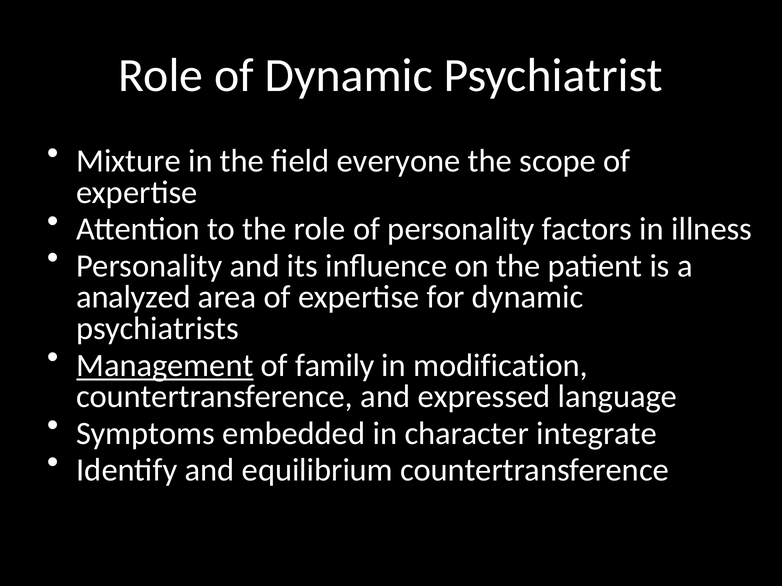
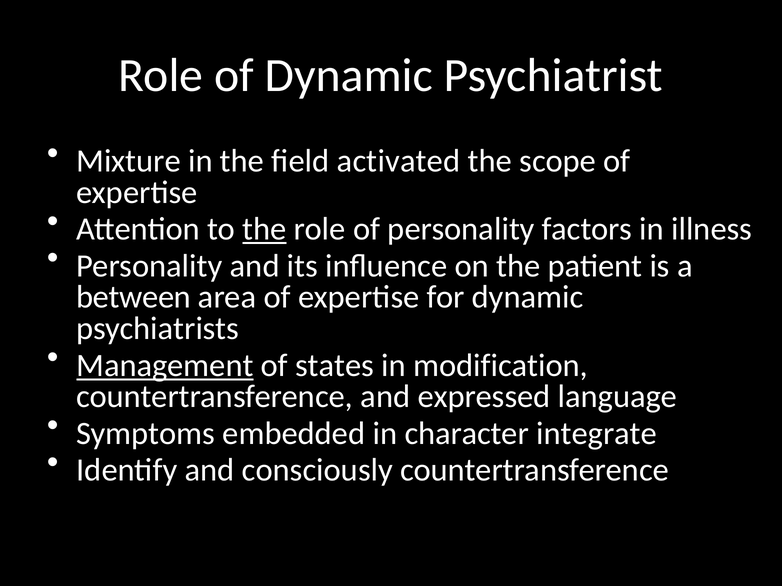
everyone: everyone -> activated (399, 161)
the underline: none -> present (265, 229)
analyzed: analyzed -> between (134, 297)
family: family -> states (335, 366)
equilibrium: equilibrium -> consciously (317, 471)
